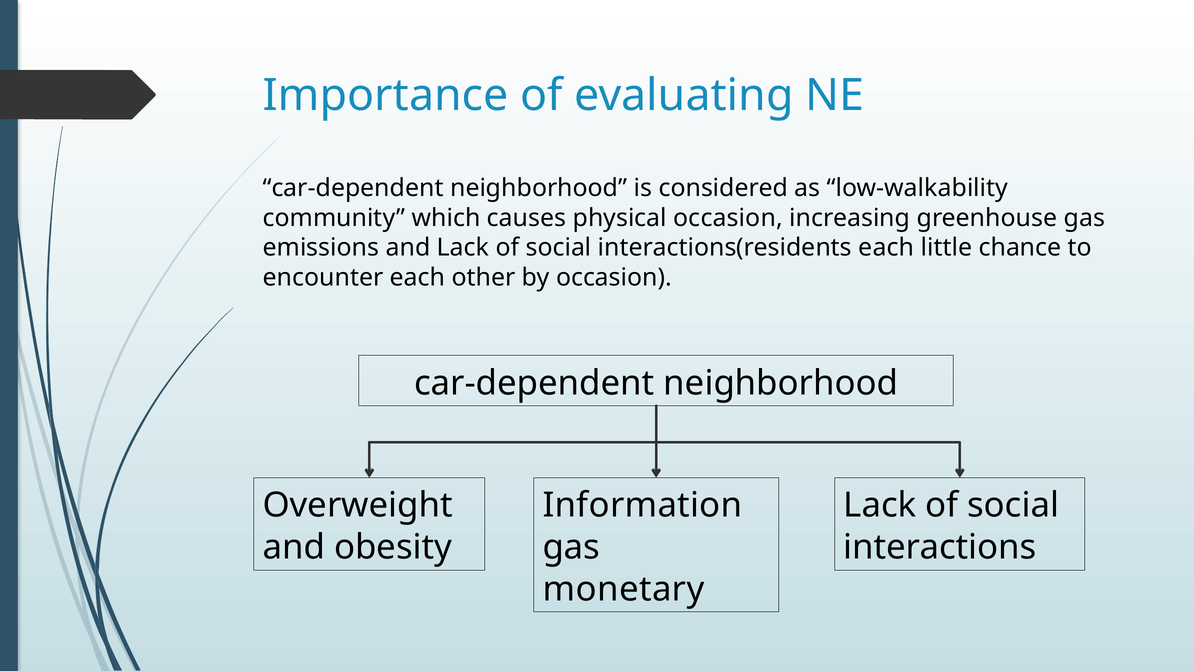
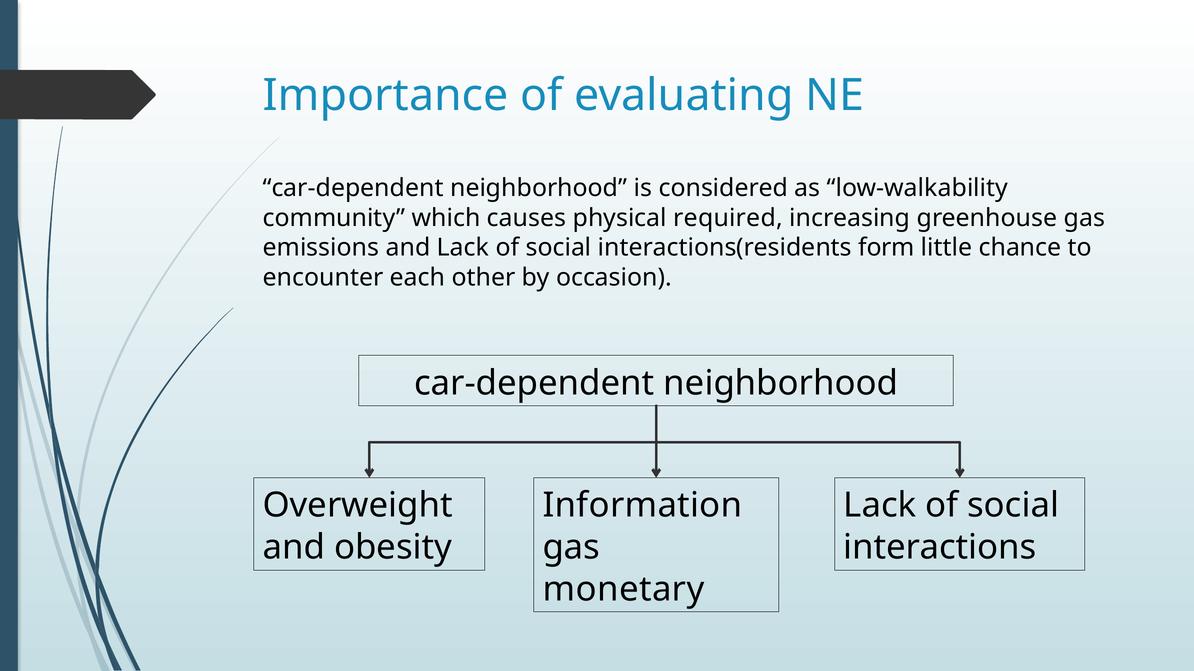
physical occasion: occasion -> required (728, 218)
interactions(residents each: each -> form (886, 248)
